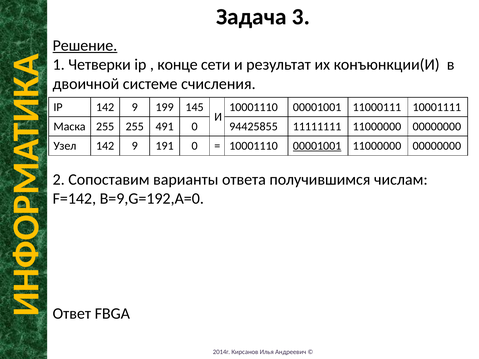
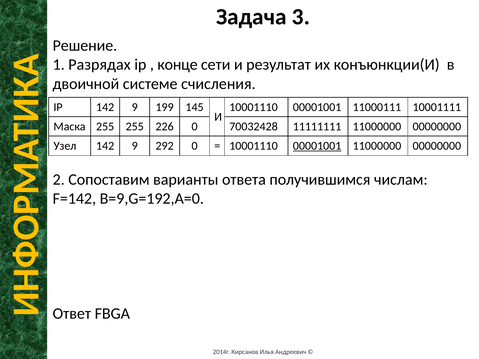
Решение underline: present -> none (85, 46)
Четверки: Четверки -> Разрядах (99, 65)
491: 491 -> 226 (165, 127)
94425855: 94425855 -> 70032428 (253, 127)
191: 191 -> 292 (165, 146)
